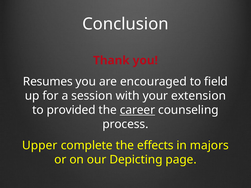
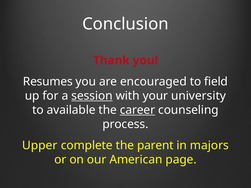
session underline: none -> present (92, 96)
extension: extension -> university (199, 96)
provided: provided -> available (71, 110)
effects: effects -> parent (155, 146)
Depicting: Depicting -> American (136, 160)
